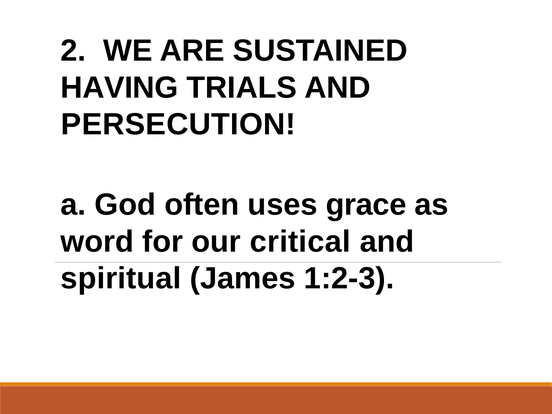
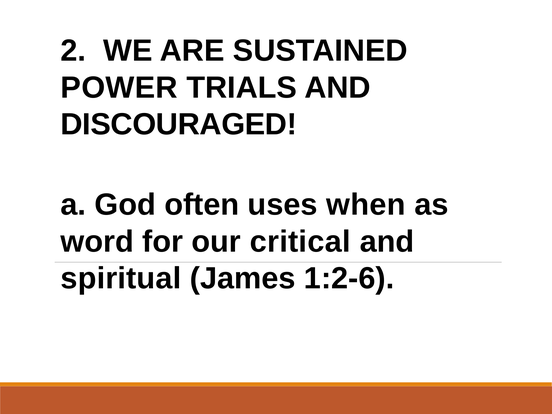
HAVING: HAVING -> POWER (119, 88)
PERSECUTION: PERSECUTION -> DISCOURAGED (179, 124)
grace: grace -> when (366, 205)
1:2-3: 1:2-3 -> 1:2-6 (349, 278)
